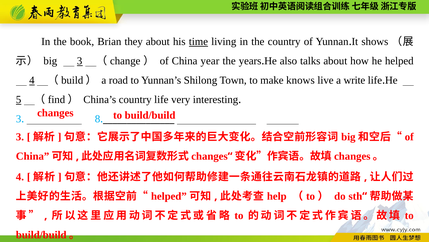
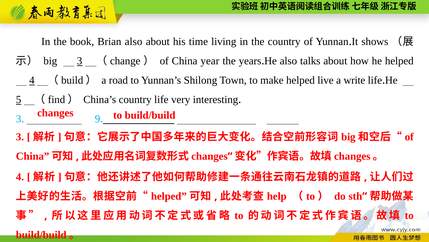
Brian they: they -> also (134, 41)
time underline: present -> none (198, 41)
make knows: knows -> helped (301, 80)
8: 8 -> 9 (98, 119)
